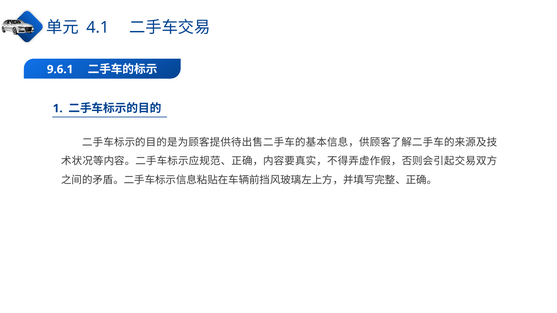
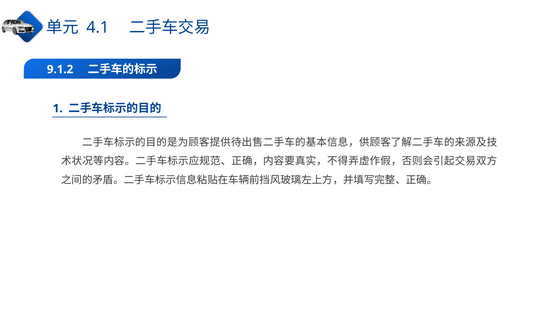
9.6.1: 9.6.1 -> 9.1.2 (60, 69)
